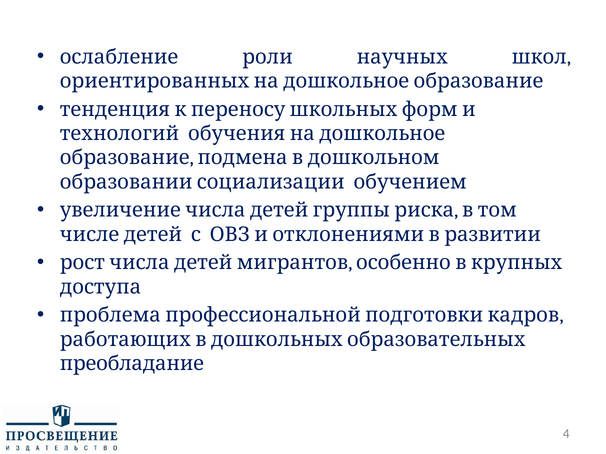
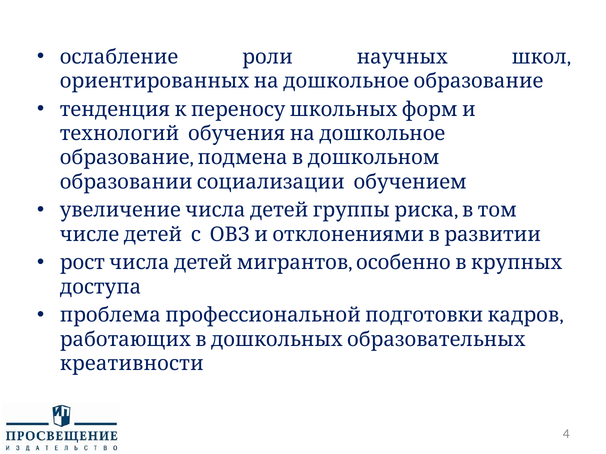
преобладание: преобладание -> креативности (132, 364)
